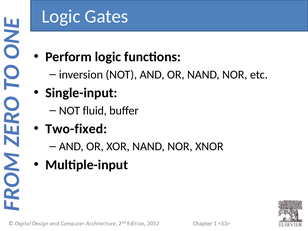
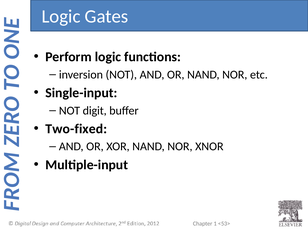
fluid: fluid -> digit (95, 111)
